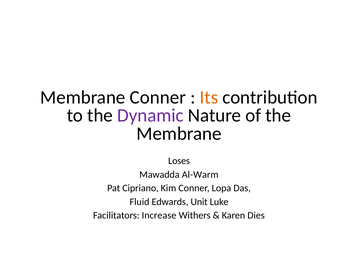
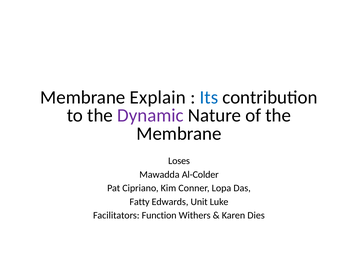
Membrane Conner: Conner -> Explain (158, 97)
Its colour: orange -> blue (209, 97)
Al-Warm: Al-Warm -> Al-Colder (200, 174)
Fluid: Fluid -> Fatty (140, 201)
Increase: Increase -> Function (159, 215)
